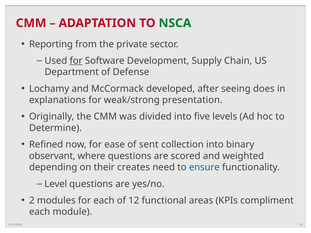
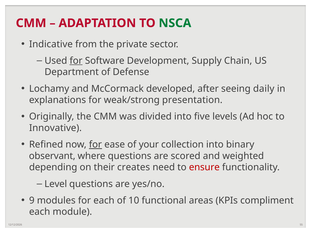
Reporting: Reporting -> Indicative (51, 44)
does: does -> daily (264, 89)
Determine: Determine -> Innovative (55, 128)
for underline: none -> present (95, 145)
sent: sent -> your (149, 145)
ensure colour: blue -> red (204, 168)
2: 2 -> 9 (32, 201)
12: 12 -> 10 (134, 201)
